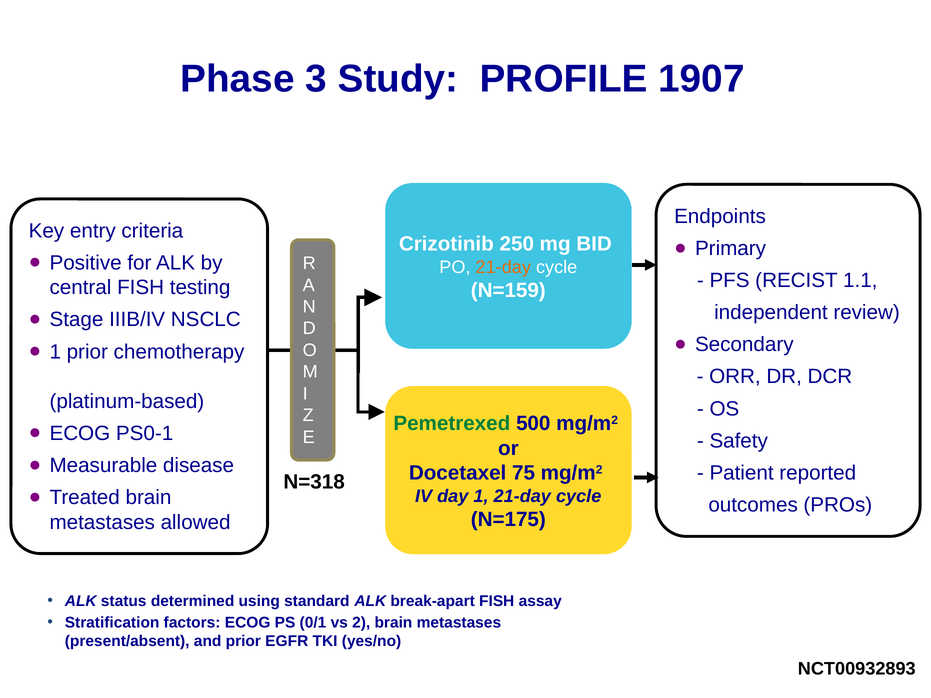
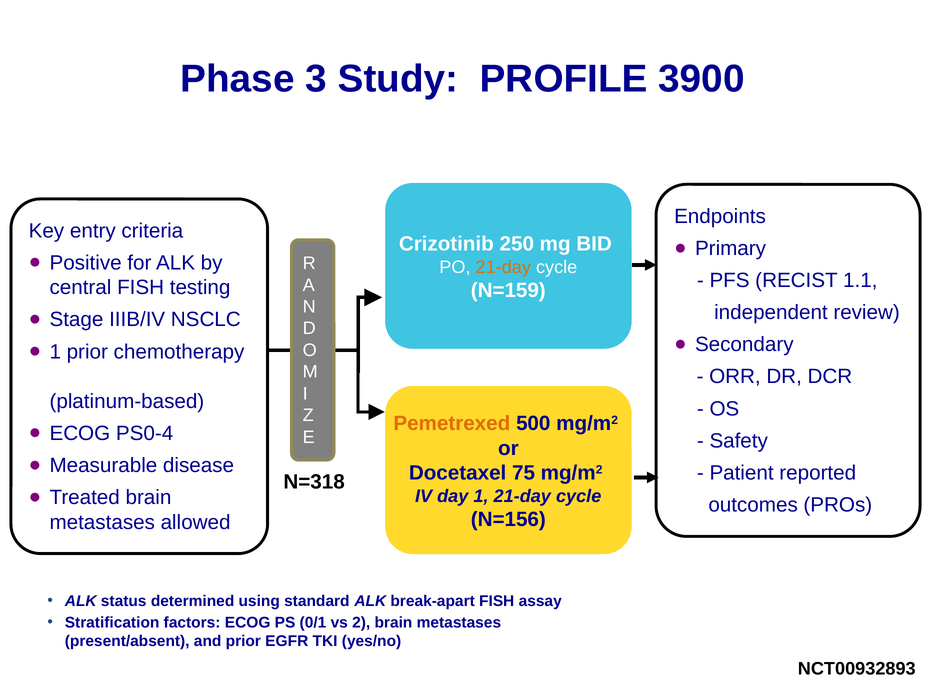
1907: 1907 -> 3900 (701, 79)
Pemetrexed colour: green -> orange (452, 424)
PS0-1: PS0-1 -> PS0-4 (145, 434)
N=175: N=175 -> N=156 (508, 520)
